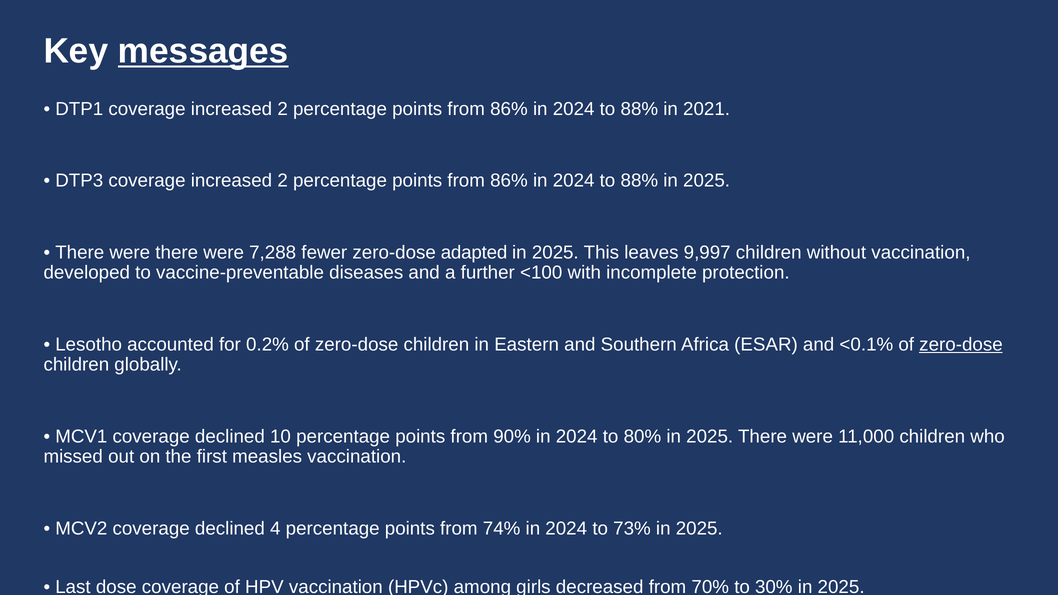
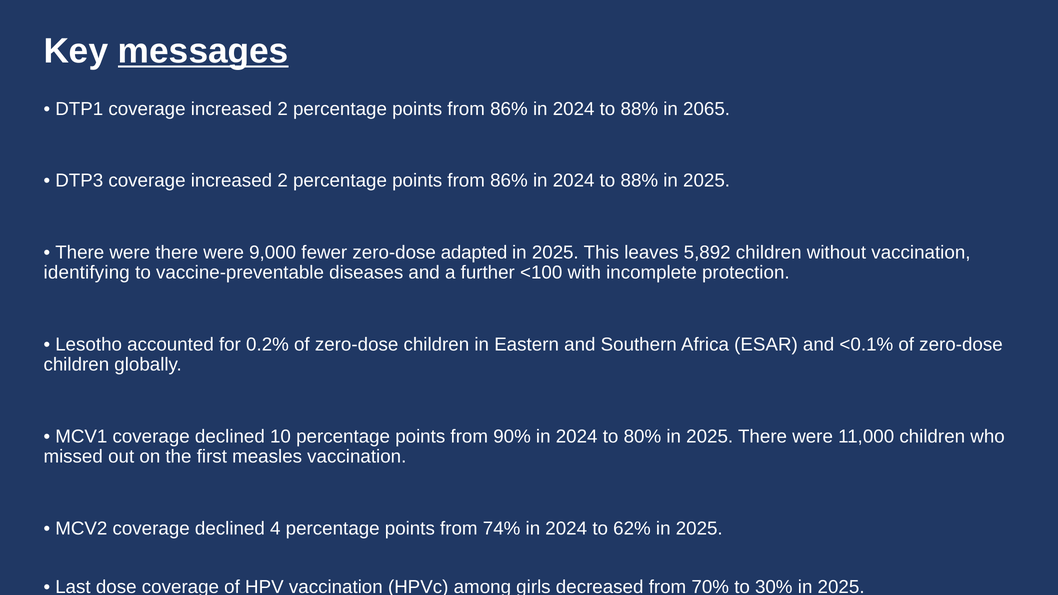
2021: 2021 -> 2065 (707, 109)
7,288: 7,288 -> 9,000 (273, 253)
9,997: 9,997 -> 5,892 (707, 253)
developed: developed -> identifying (87, 273)
zero-dose underline: present -> none (961, 345)
73%: 73% -> 62% (632, 528)
